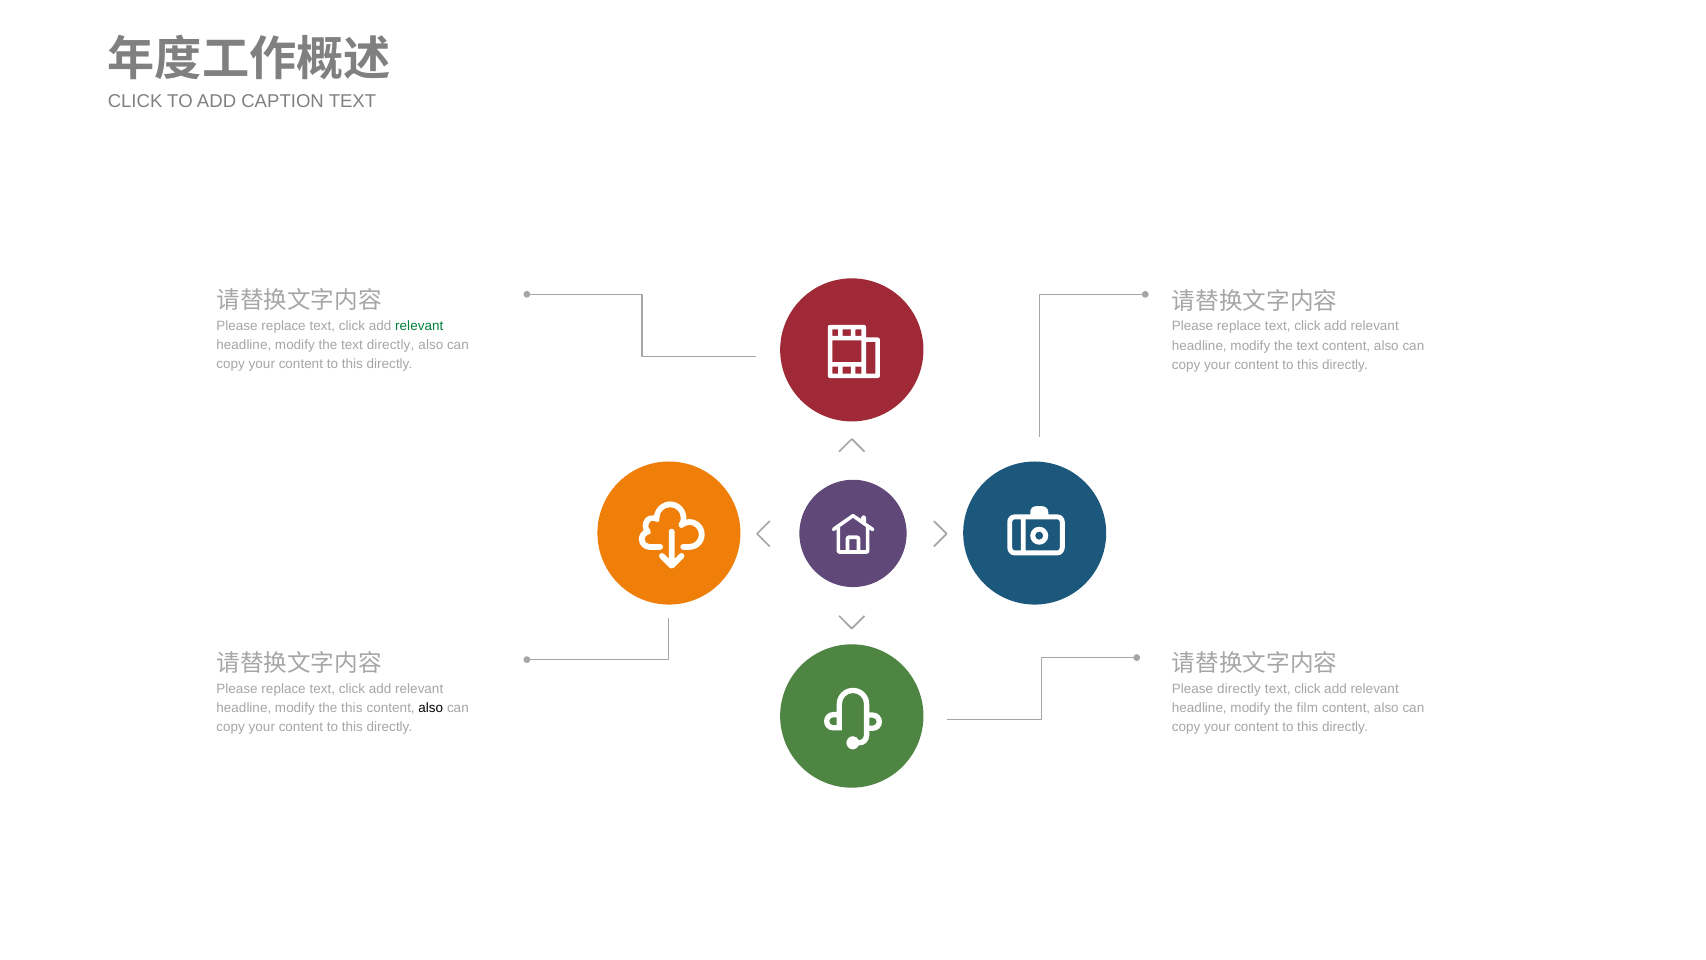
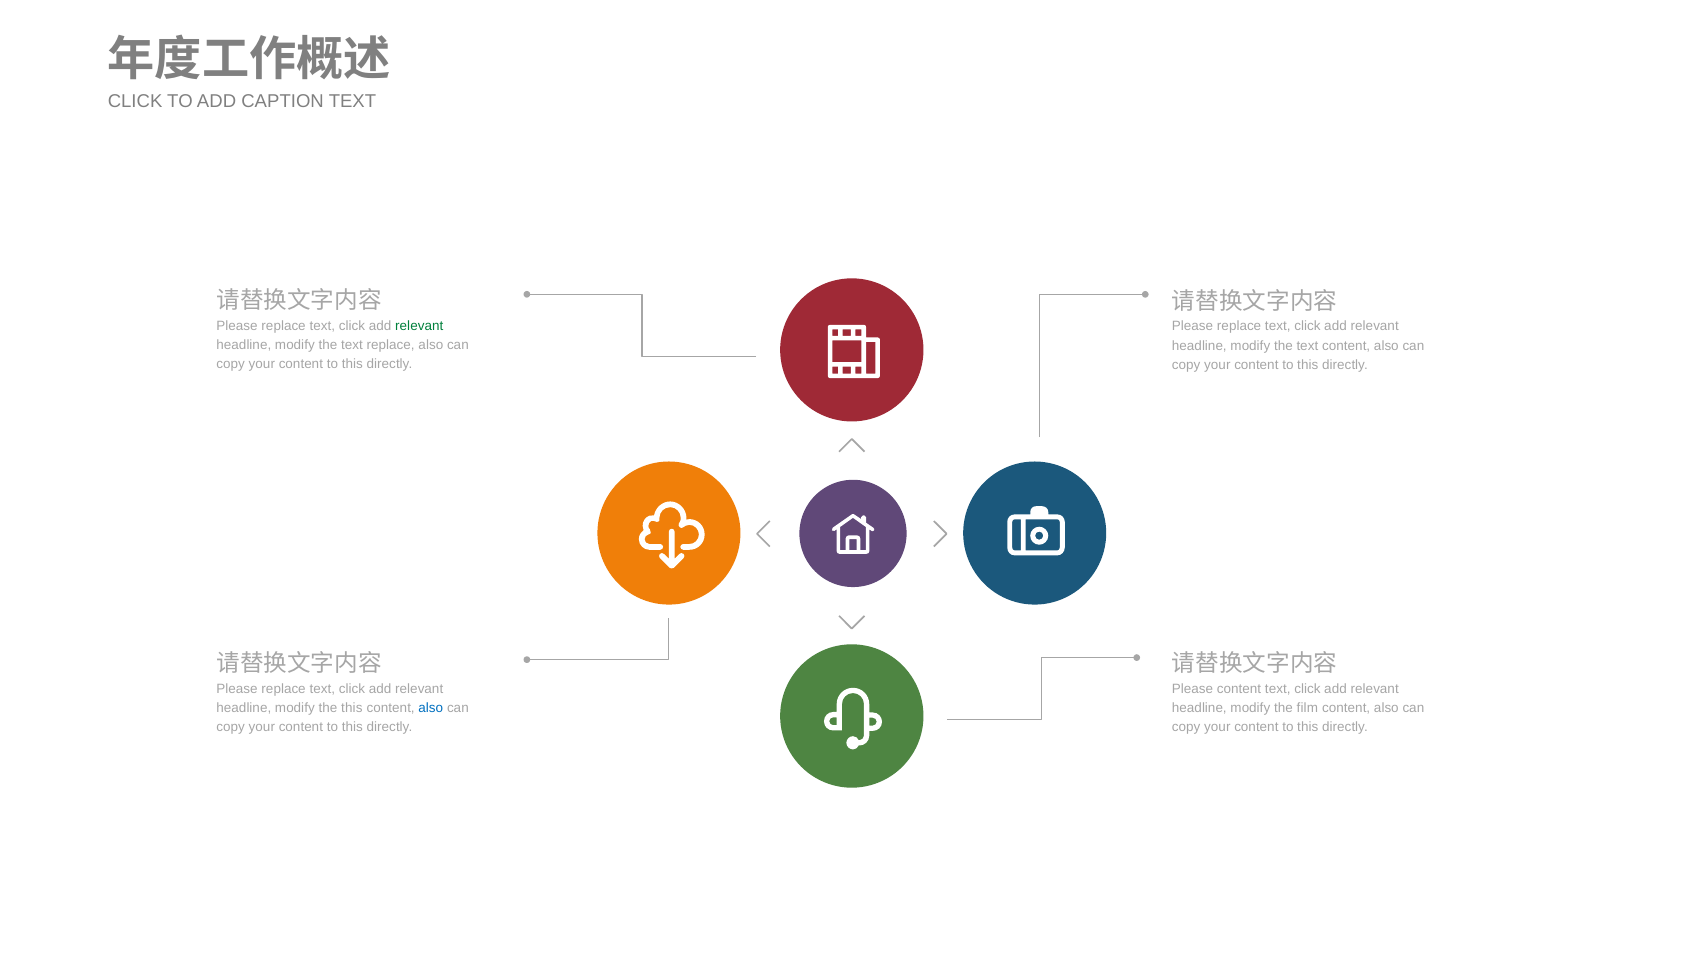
text directly: directly -> replace (391, 345)
Please directly: directly -> content (1239, 688)
also colour: black -> blue (431, 708)
